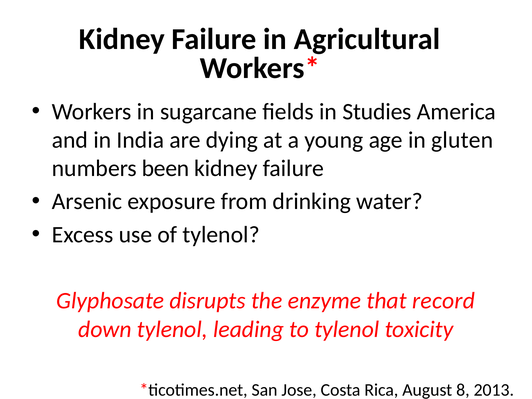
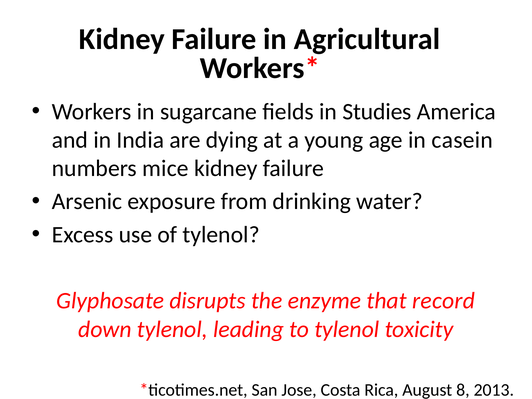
gluten: gluten -> casein (462, 140)
been: been -> mice (165, 168)
